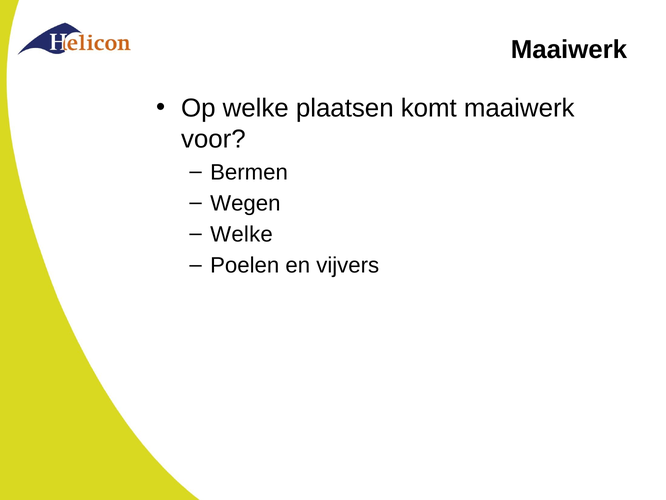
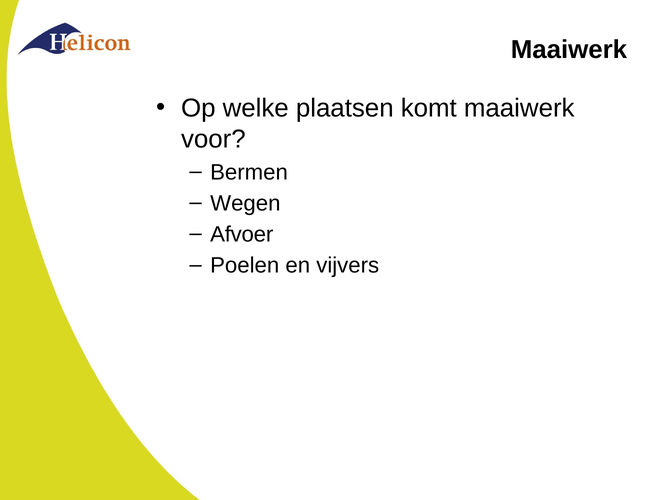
Welke: Welke -> Afvoer (242, 234)
